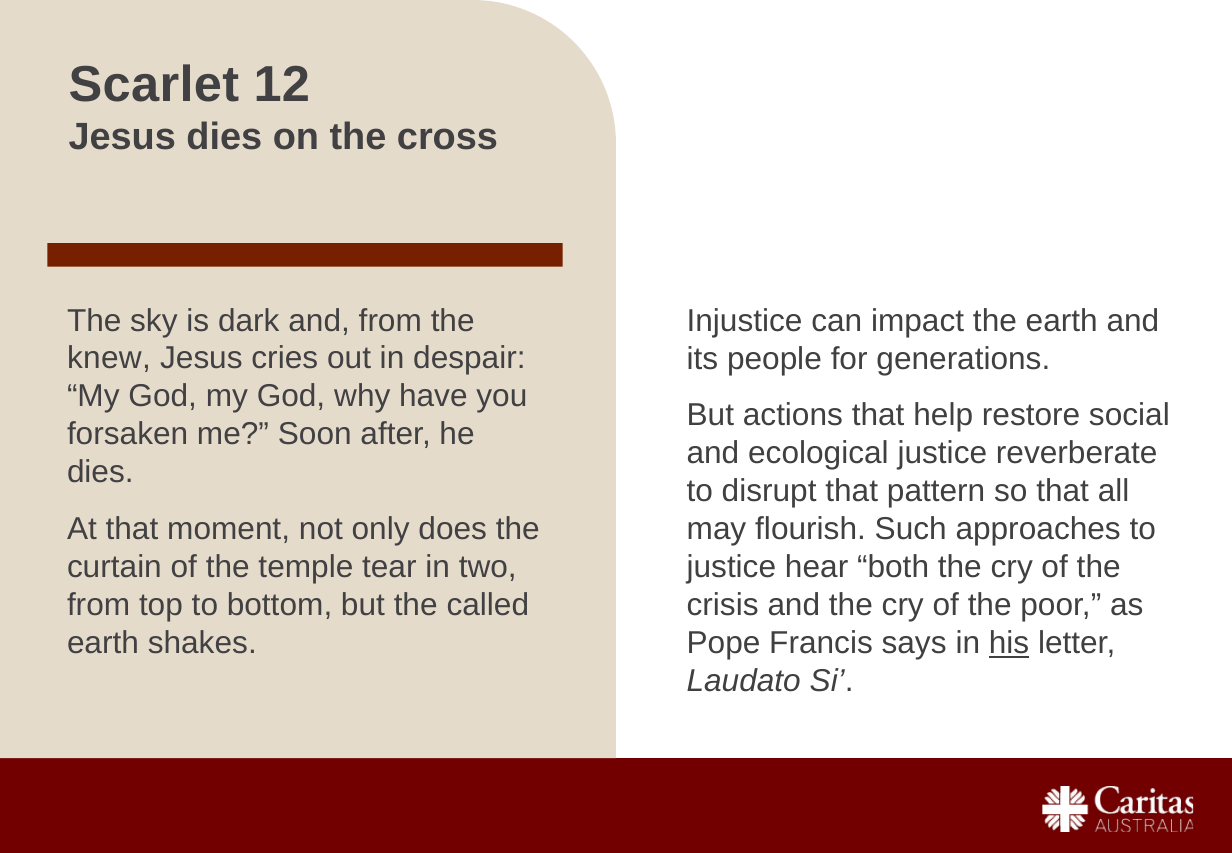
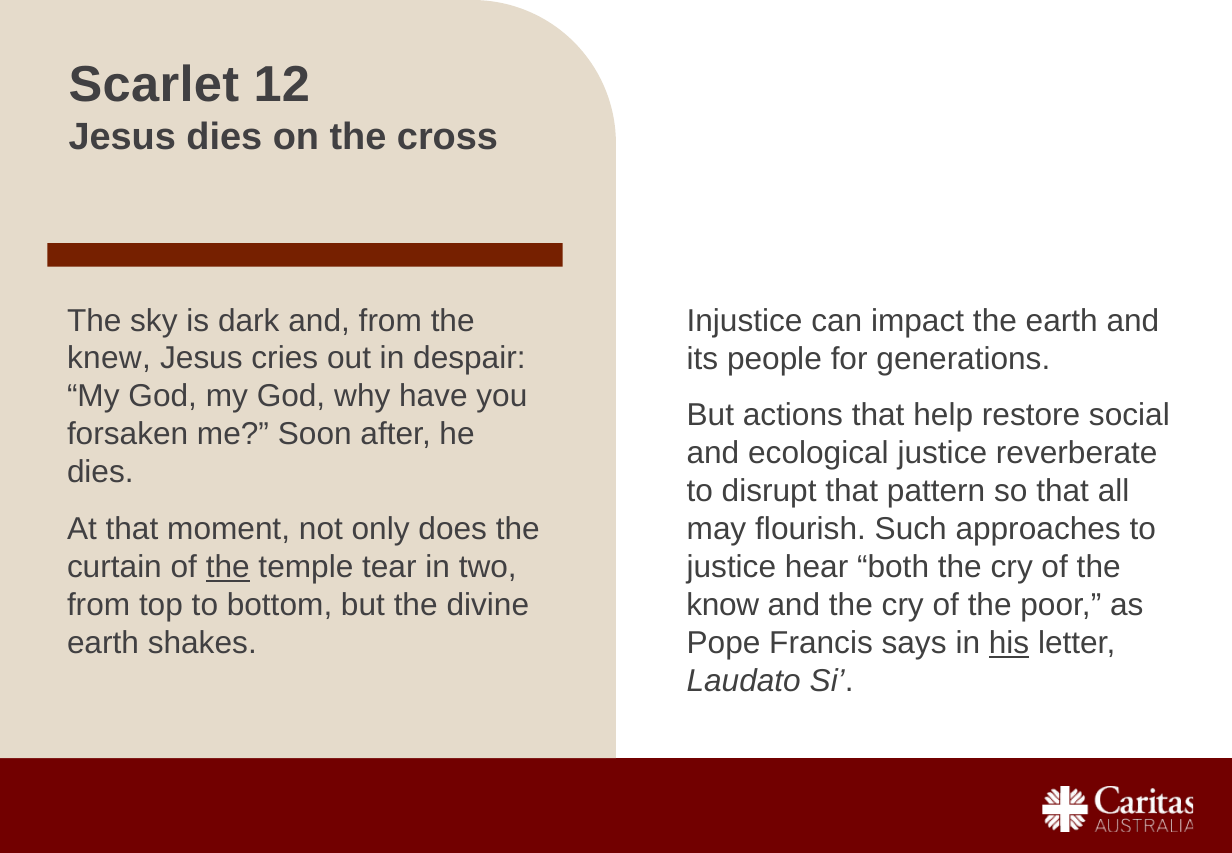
the underline: none -> present (228, 567)
called: called -> divine (488, 605)
crisis: crisis -> know (723, 605)
